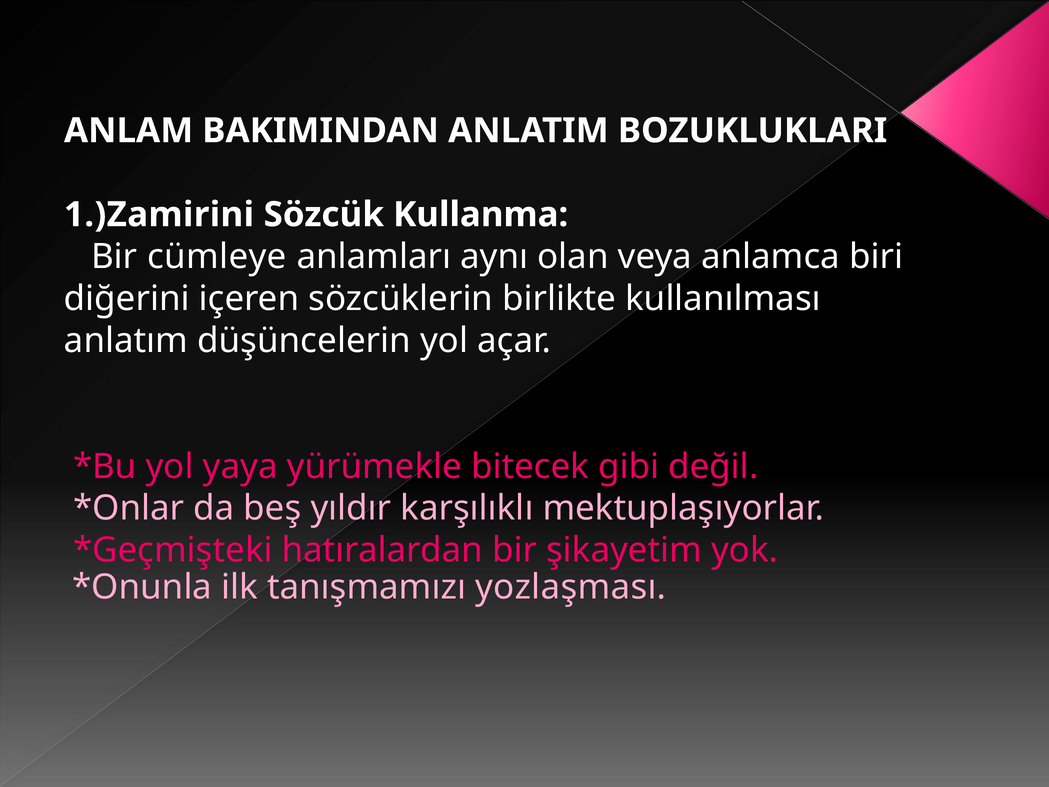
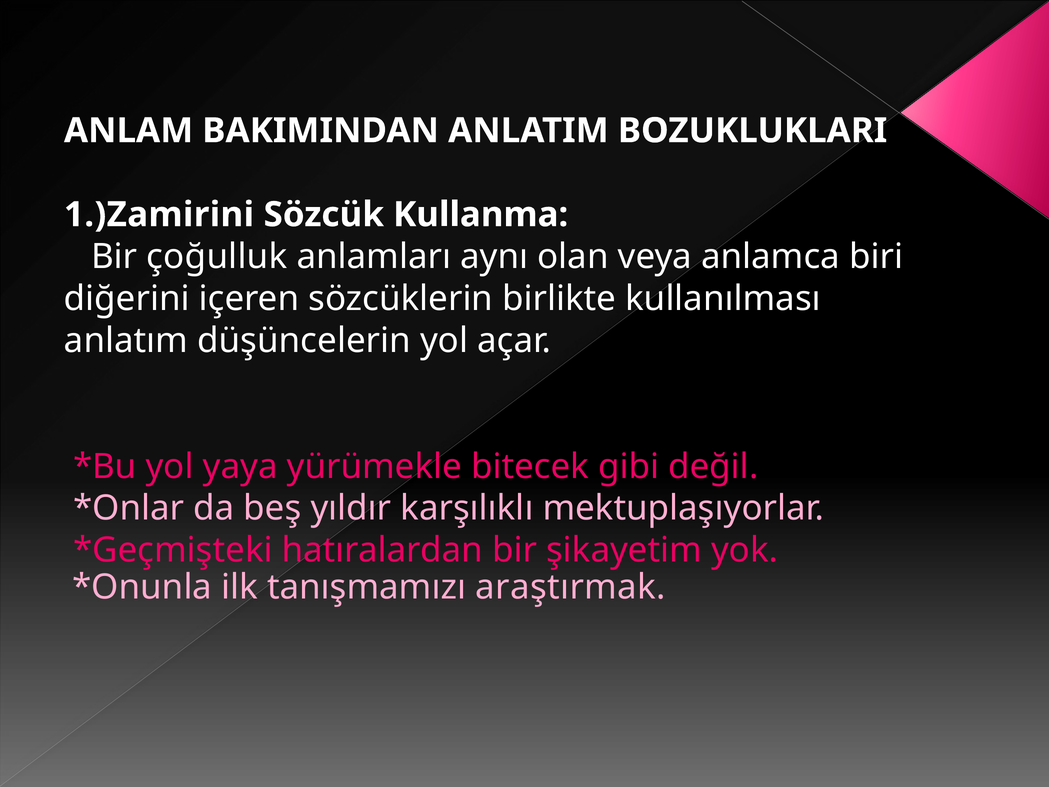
cümleye: cümleye -> çoğulluk (217, 257)
yozlaşması: yozlaşması -> araştırmak (571, 587)
